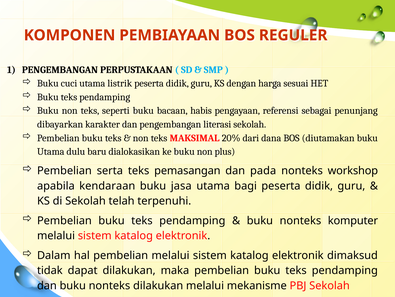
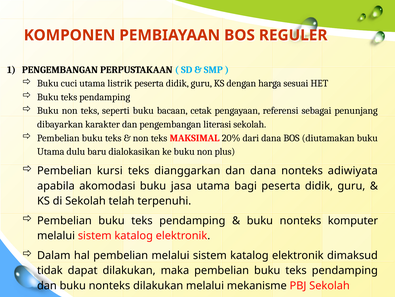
habis: habis -> cetak (201, 110)
serta: serta -> kursi (110, 170)
pemasangan: pemasangan -> dianggarkan (187, 170)
dan pada: pada -> dana (263, 170)
workshop: workshop -> adiwiyata (353, 170)
kendaraan: kendaraan -> akomodasi (107, 185)
